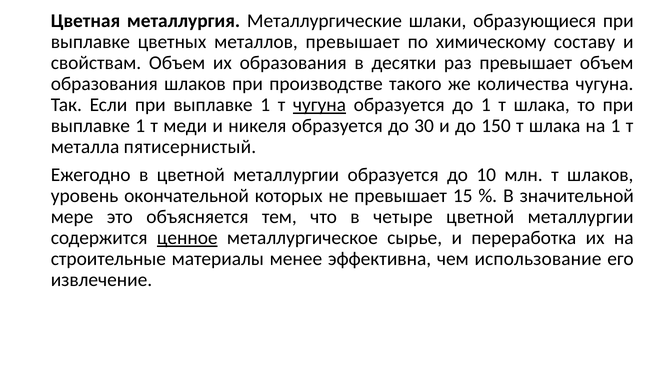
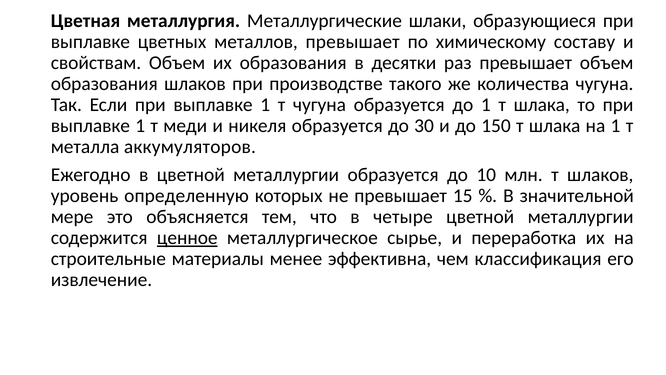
чугуна underline: present -> none (319, 105)
пятисернистый: пятисернистый -> аккумуляторов (190, 147)
окончательной: окончательной -> определенную (187, 196)
использование: использование -> классификация (538, 259)
